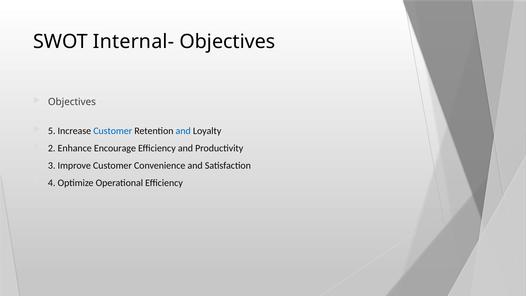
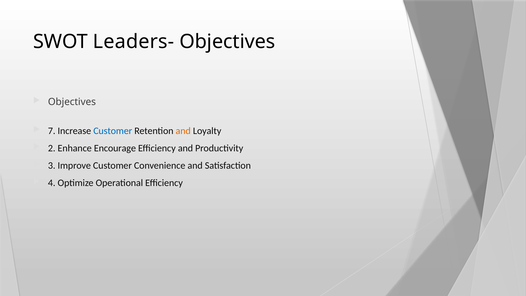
Internal-: Internal- -> Leaders- (134, 41)
5: 5 -> 7 (52, 131)
and colour: blue -> orange (183, 131)
